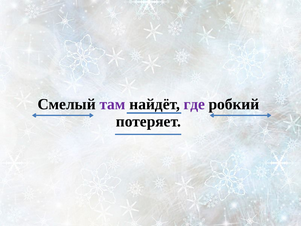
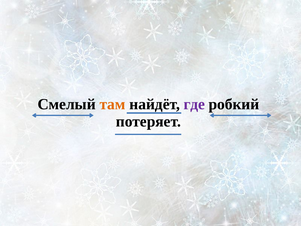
там colour: purple -> orange (113, 104)
